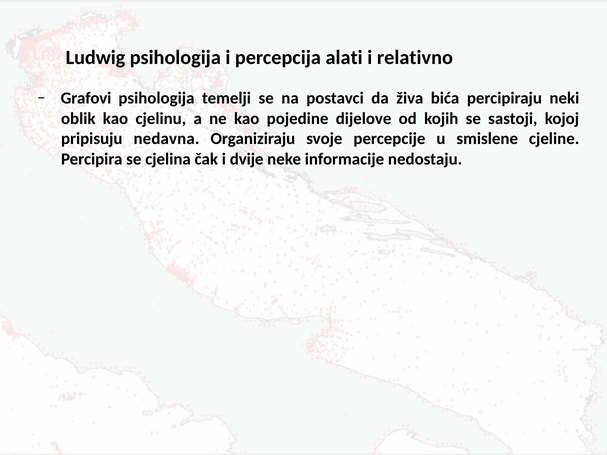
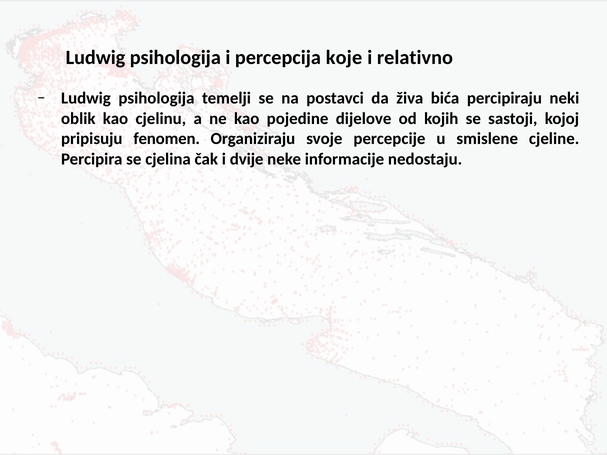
alati: alati -> koje (344, 58)
Grafovi: Grafovi -> Ludwig (86, 98)
nedavna: nedavna -> fenomen (167, 139)
